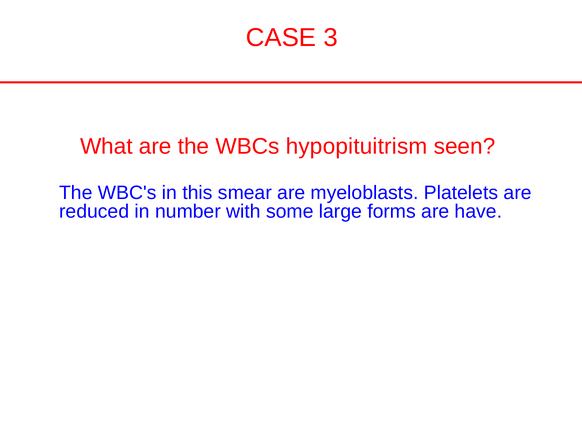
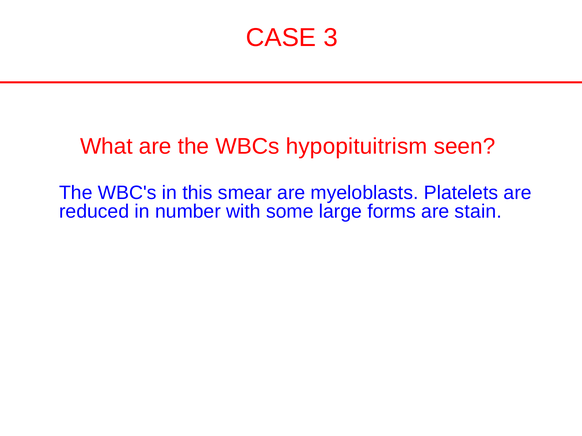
have: have -> stain (478, 212)
